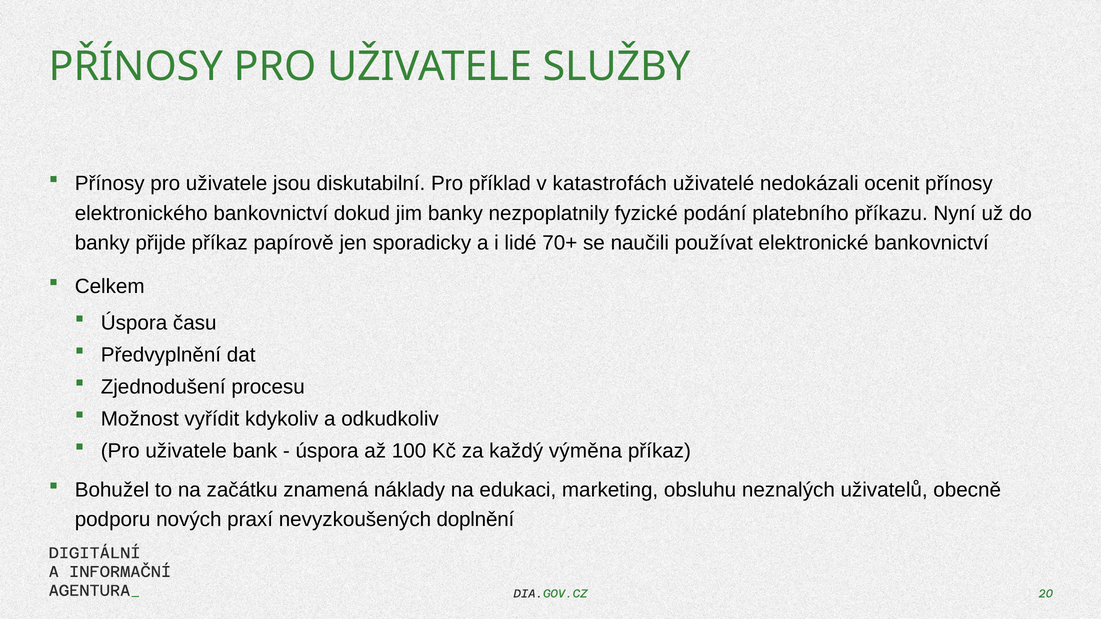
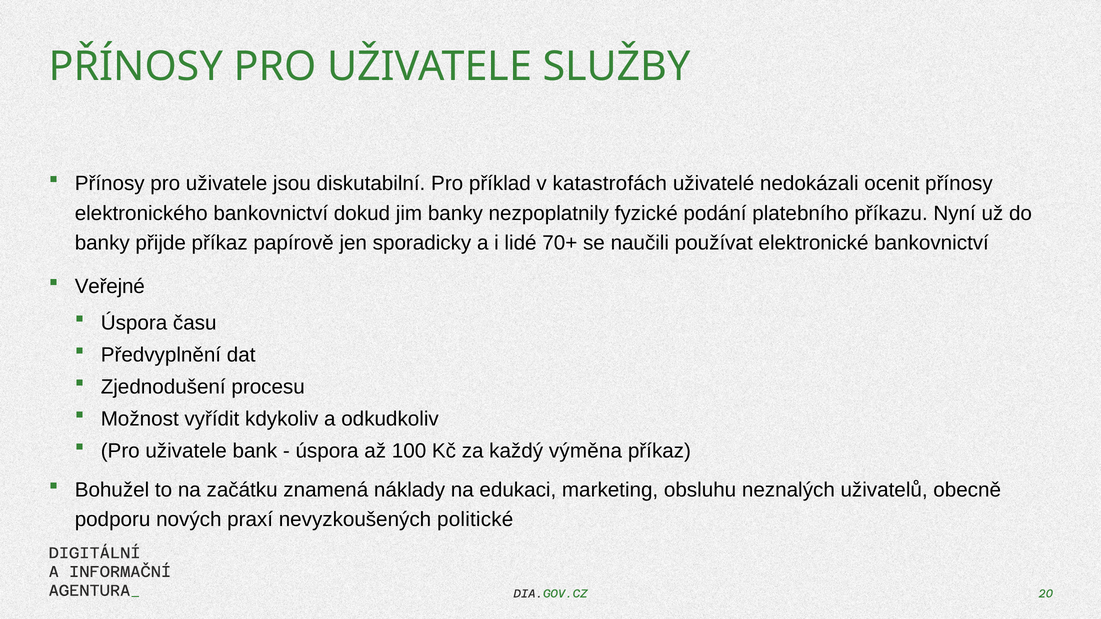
Celkem: Celkem -> Veřejné (110, 287)
doplnění: doplnění -> politické (475, 520)
